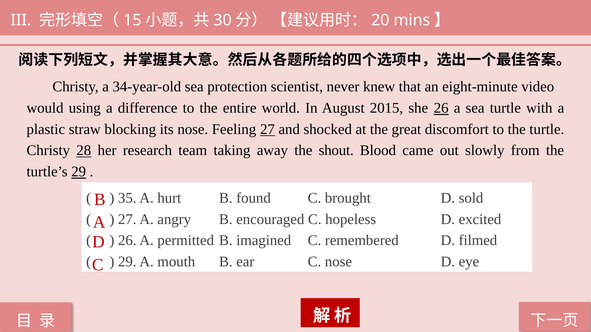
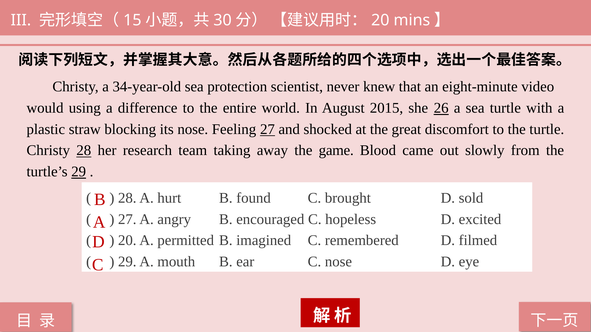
shout: shout -> game (336, 151)
35: 35 -> 28 (127, 198)
26: 26 -> 20 (127, 241)
